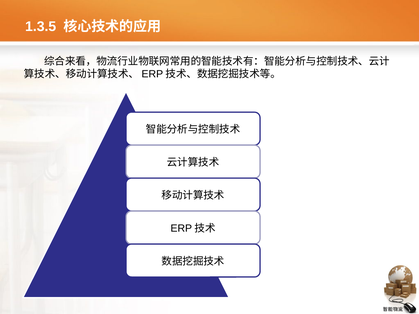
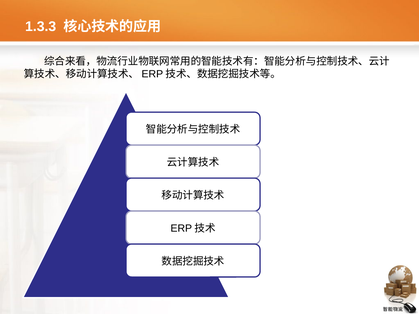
1.3.5: 1.3.5 -> 1.3.3 (41, 26)
